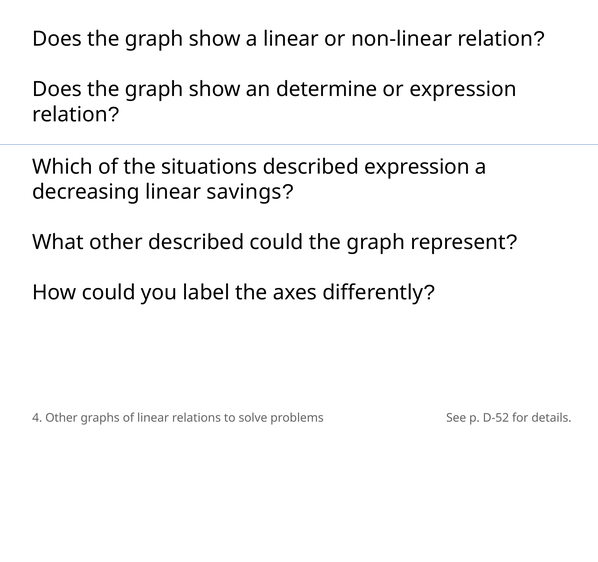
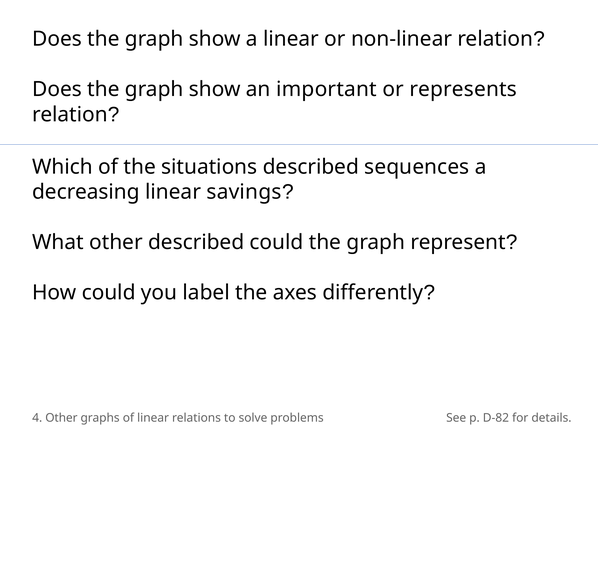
determine: determine -> important (327, 89)
or expression: expression -> represents (463, 89)
described expression: expression -> sequences (417, 167)
D-52: D-52 -> D-82 (496, 418)
